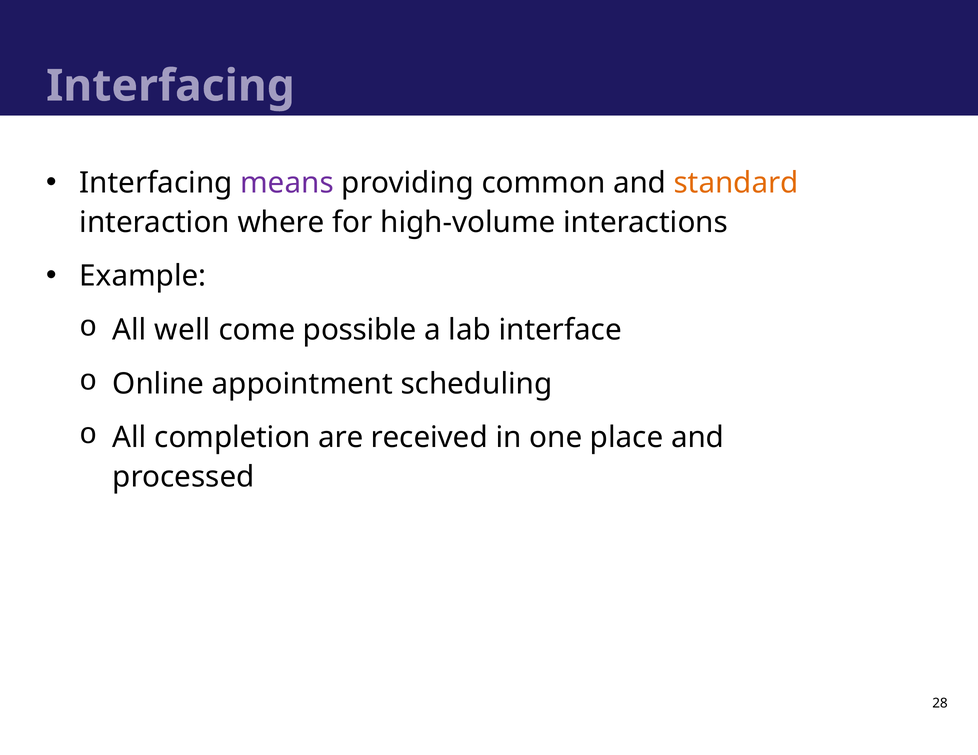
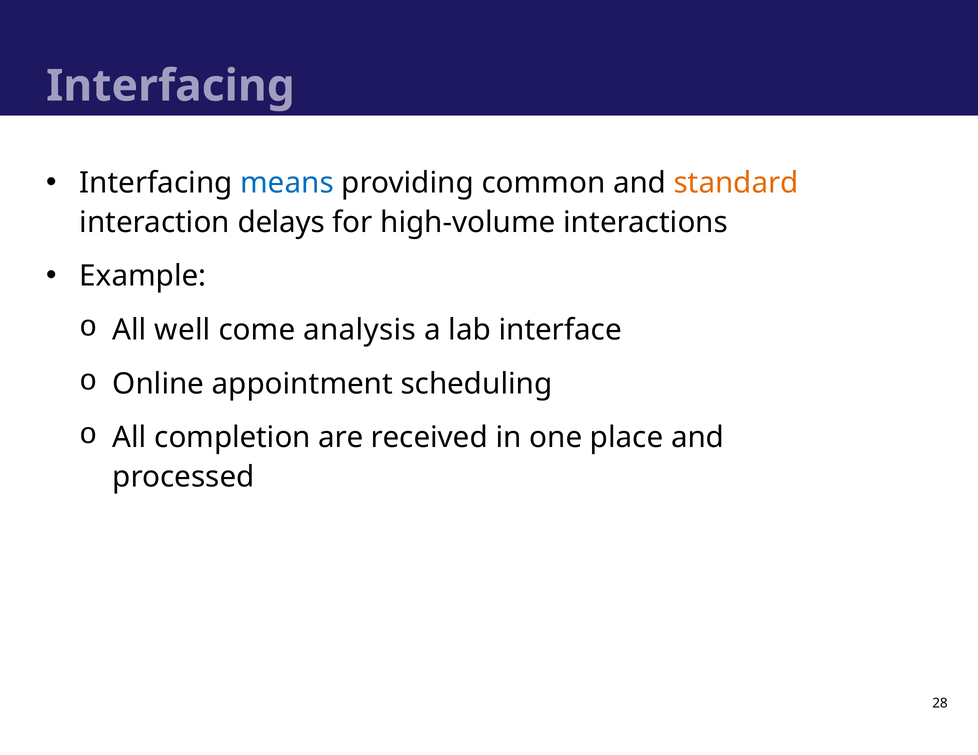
means colour: purple -> blue (287, 183)
where: where -> delays (281, 222)
possible: possible -> analysis (360, 330)
